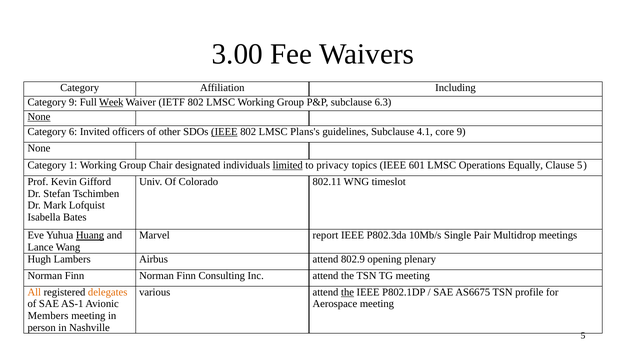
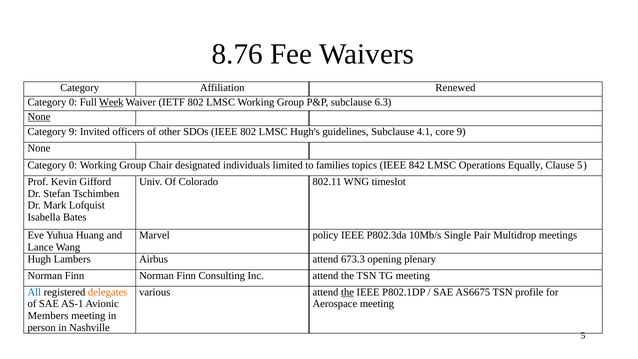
3.00: 3.00 -> 8.76 (237, 54)
Including: Including -> Renewed (455, 88)
9: 9 -> 0 (73, 102)
Category 6: 6 -> 9 (73, 132)
IEEE underline: present -> none (224, 132)
Plans's: Plans's -> Hugh's (305, 132)
1: 1 -> 0 (73, 165)
limited underline: present -> none (288, 165)
privacy: privacy -> families (333, 165)
601: 601 -> 842 (417, 165)
Huang underline: present -> none (90, 235)
report: report -> policy (326, 235)
802.9: 802.9 -> 673.3 (353, 259)
All colour: orange -> blue (34, 292)
